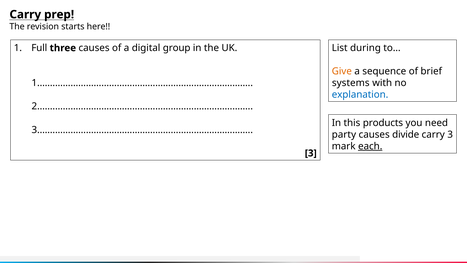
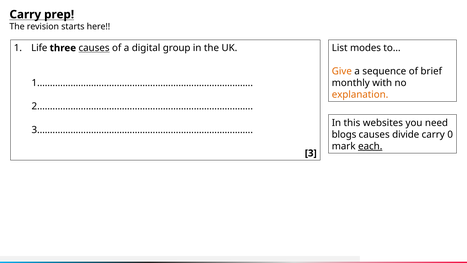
Full: Full -> Life (39, 48)
causes underline: none -> present (94, 48)
during: during -> modes (366, 48)
systems: systems -> monthly (351, 83)
explanation colour: blue -> orange (360, 95)
products: products -> websites (383, 123)
party: party -> blogs (344, 134)
carry 3: 3 -> 0 (450, 134)
